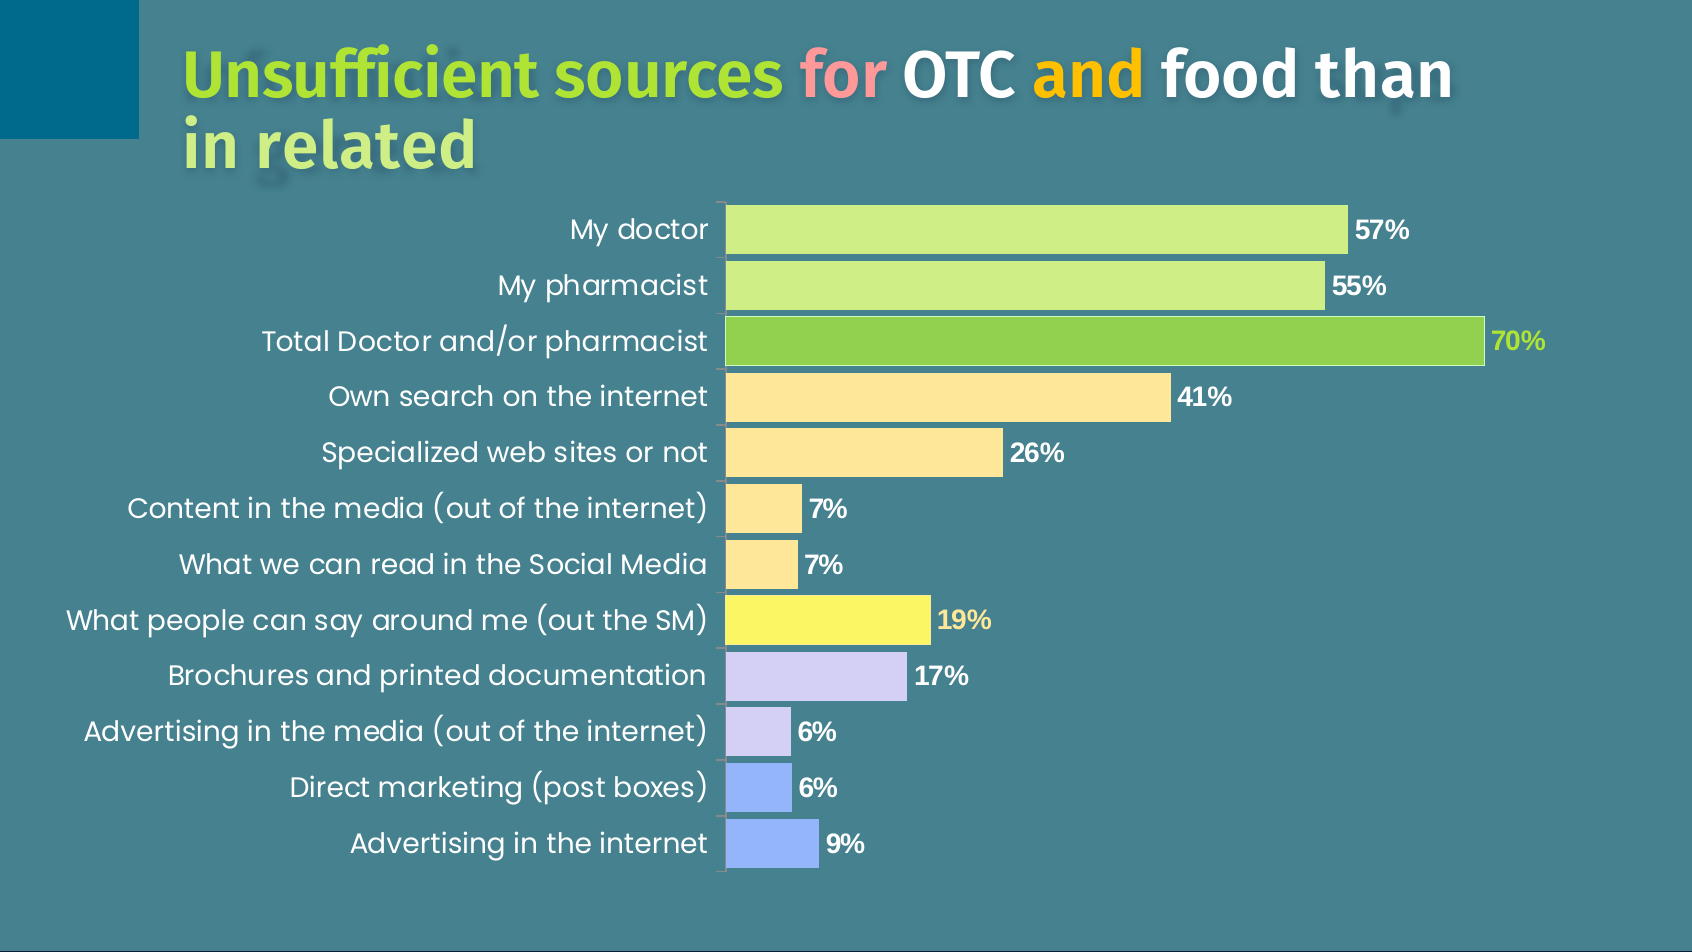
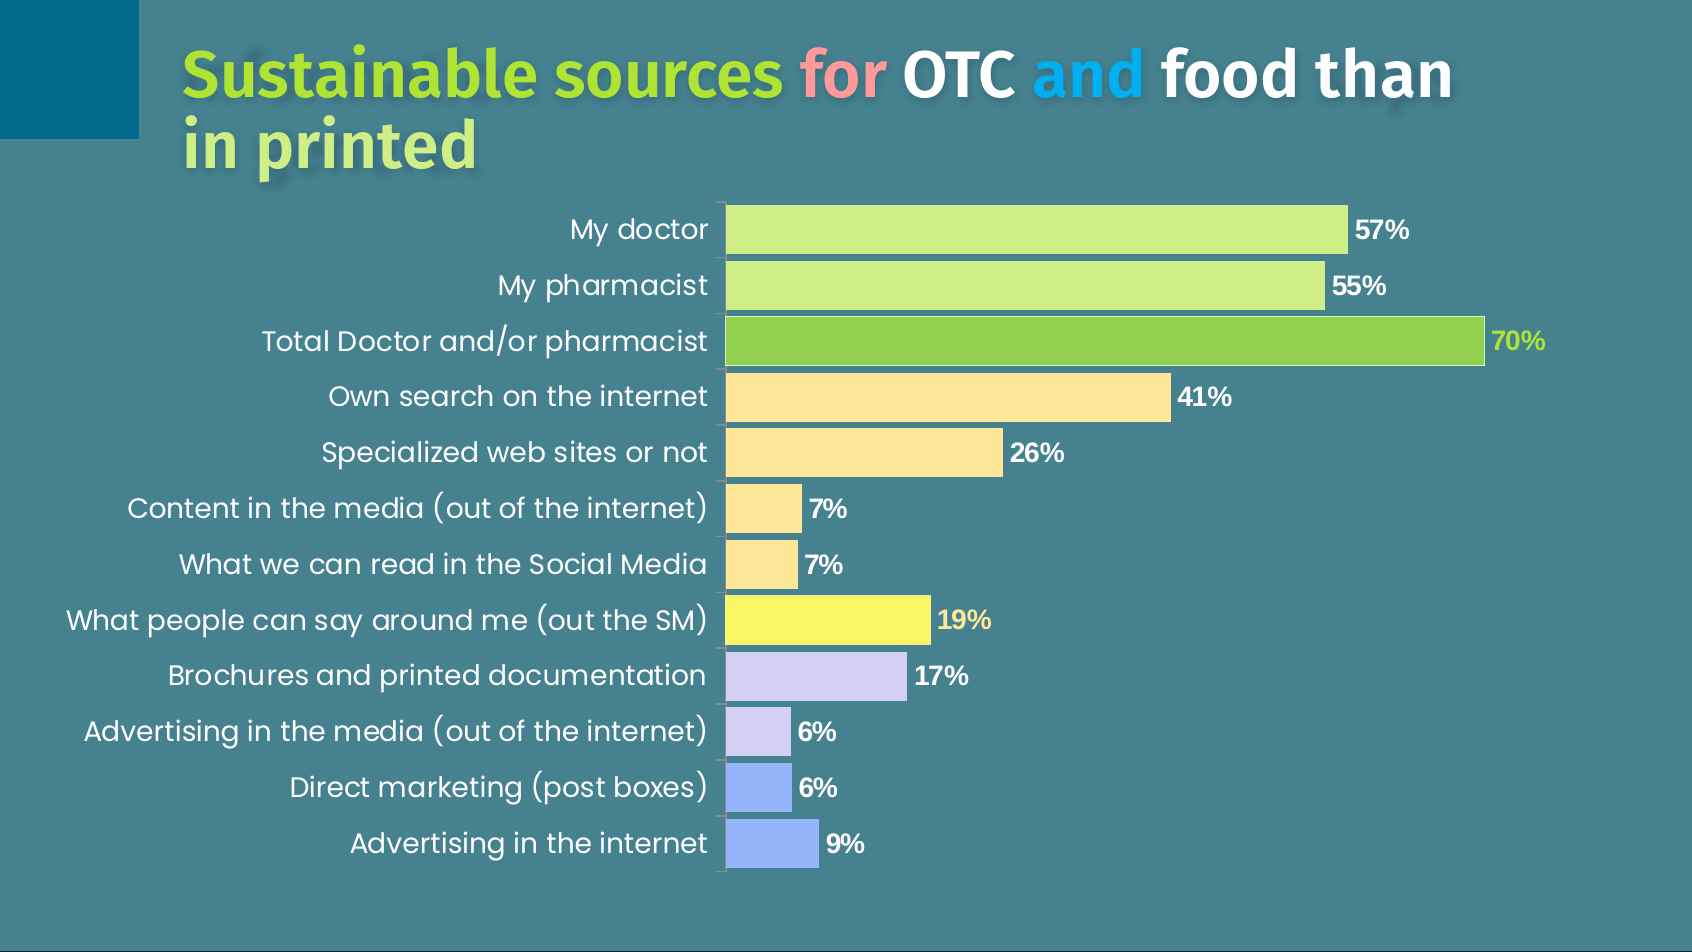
Unsufficient: Unsufficient -> Sustainable (361, 76)
and colour: yellow -> light blue (1089, 76)
in related: related -> printed (367, 147)
